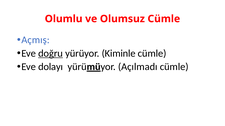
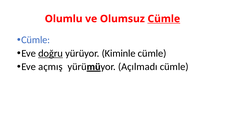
Cümle underline: none -> present (164, 19)
Açmış: Açmış -> Cümle (36, 40)
dolayı: dolayı -> açmış (50, 67)
